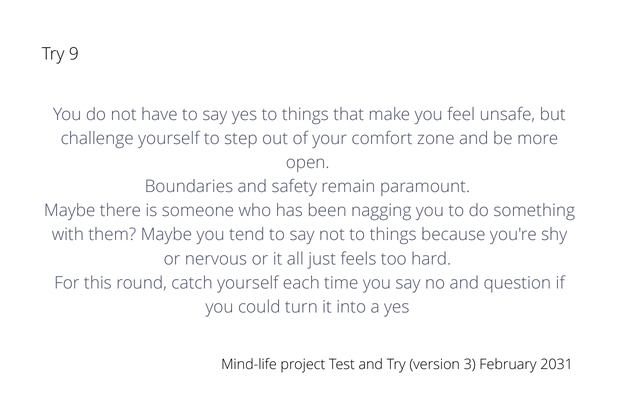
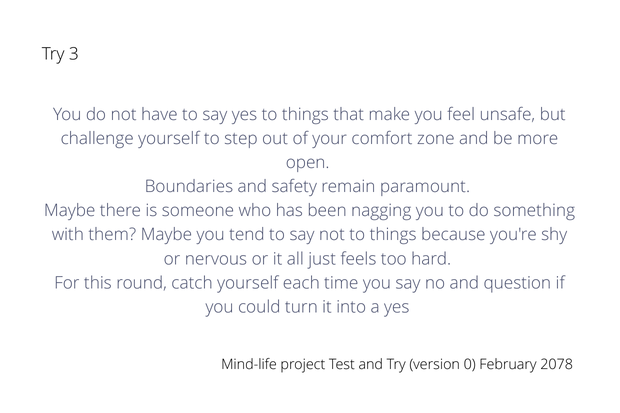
9: 9 -> 3 (74, 54)
3: 3 -> 0 (470, 365)
2031: 2031 -> 2078 (557, 365)
